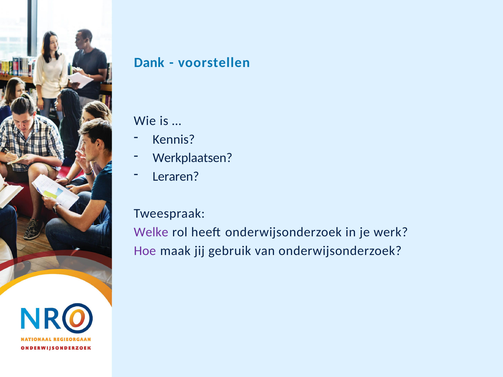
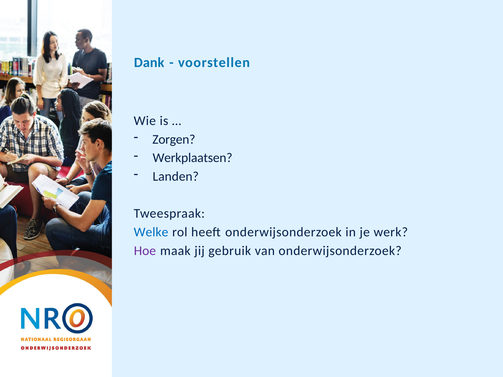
Kennis: Kennis -> Zorgen (174, 139)
Leraren: Leraren -> Landen (176, 177)
Welke colour: purple -> blue (151, 232)
